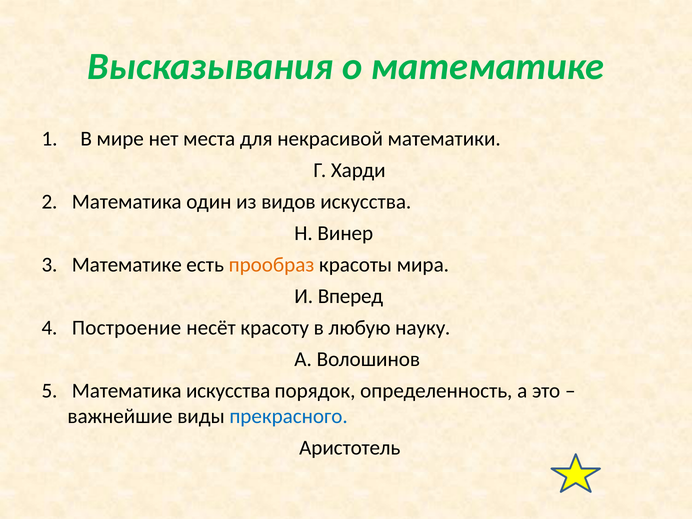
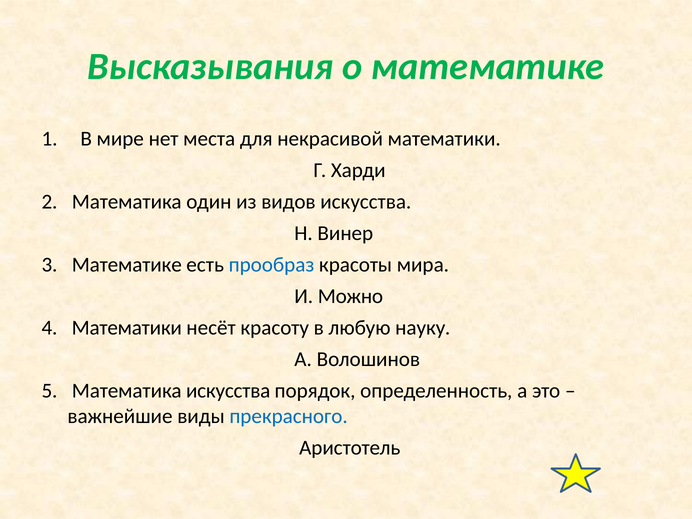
прообраз colour: orange -> blue (271, 265)
Вперед: Вперед -> Можно (350, 296)
4 Построение: Построение -> Математики (127, 328)
